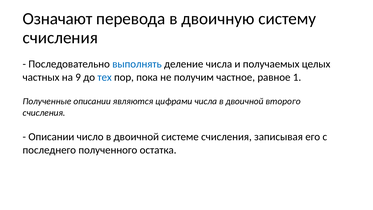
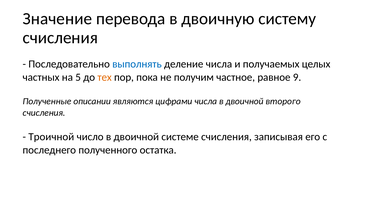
Означают: Означают -> Значение (57, 19)
9: 9 -> 5 (78, 77)
тех colour: blue -> orange (105, 77)
1: 1 -> 9 (297, 77)
Описании: Описании -> Троичной (51, 137)
